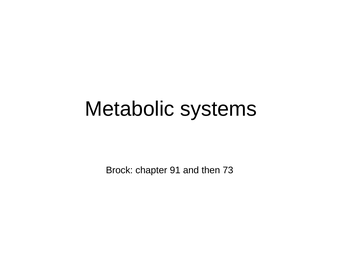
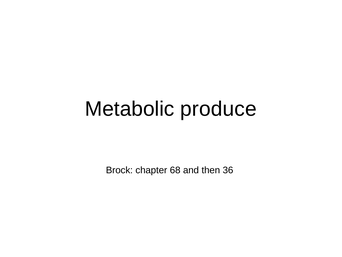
systems: systems -> produce (218, 109)
91: 91 -> 68 (175, 170)
73: 73 -> 36 (228, 170)
